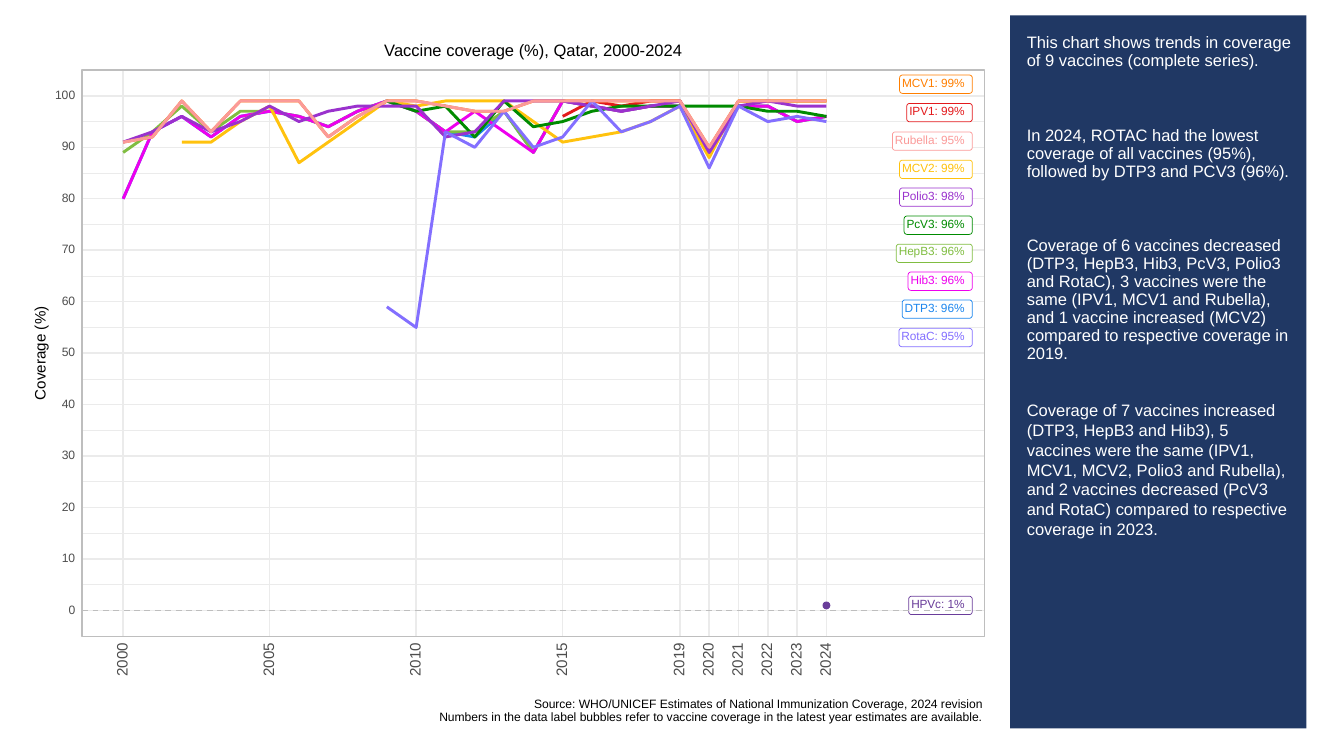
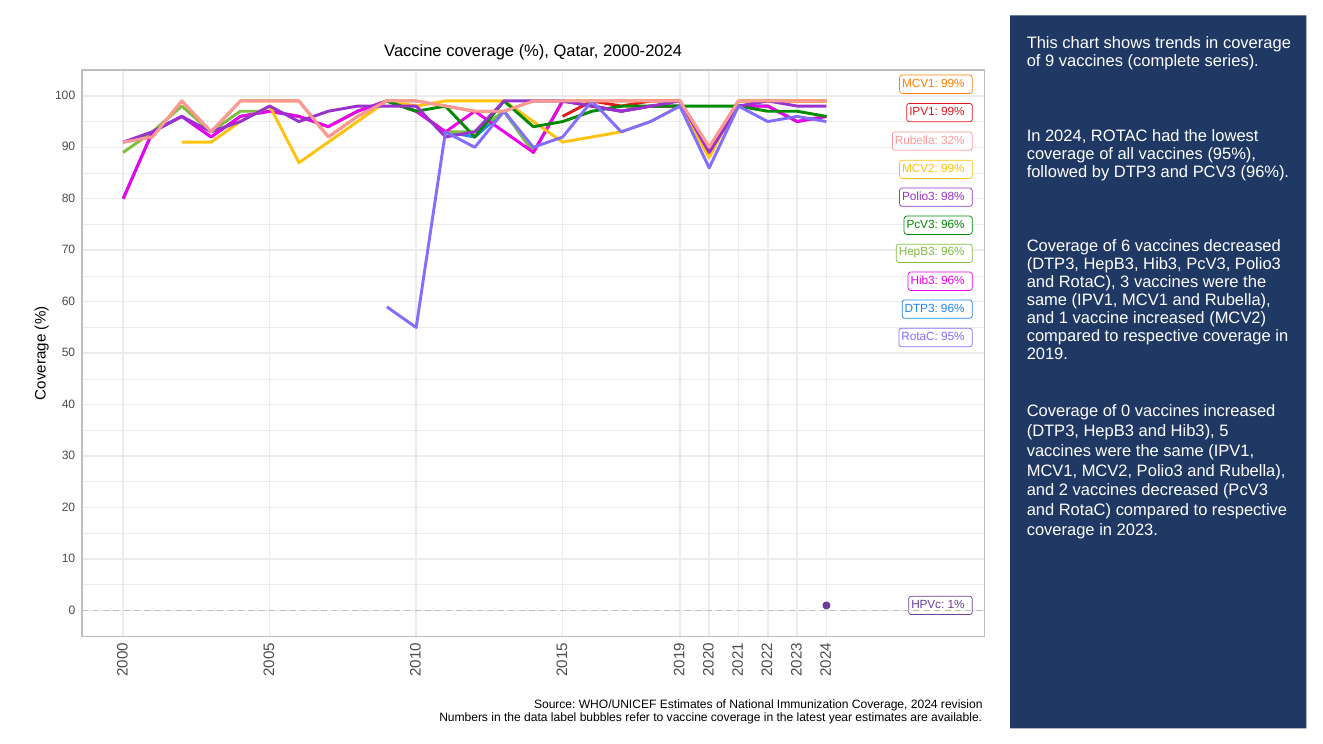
Rubella 95%: 95% -> 32% (953, 141)
of 7: 7 -> 0 (1126, 411)
